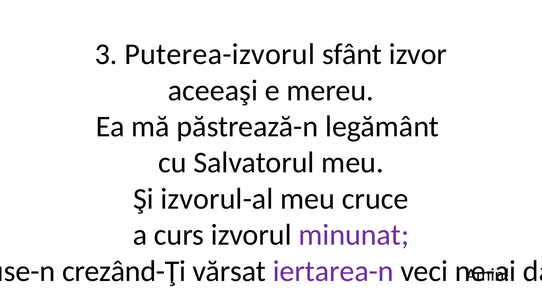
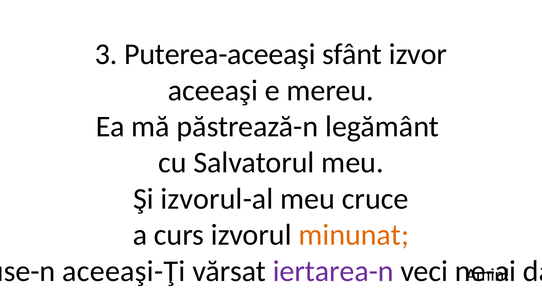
Puterea-izvorul: Puterea-izvorul -> Puterea-aceeaşi (220, 54)
minunat colour: purple -> orange (354, 235)
crezând-Ţi: crezând-Ţi -> aceeaşi-Ţi (124, 271)
